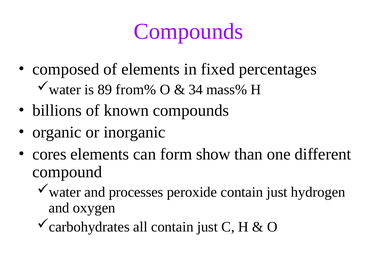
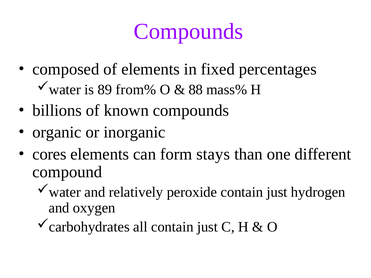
34: 34 -> 88 (196, 90)
show: show -> stays (213, 154)
processes: processes -> relatively (136, 192)
